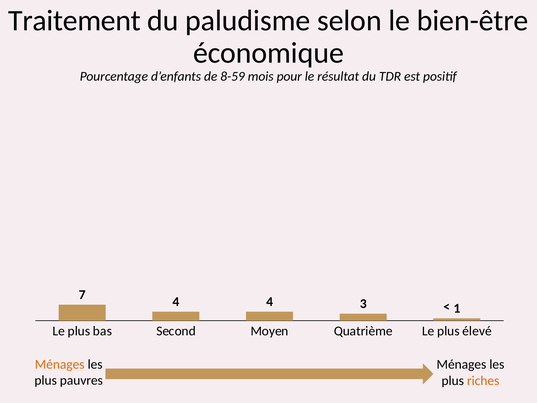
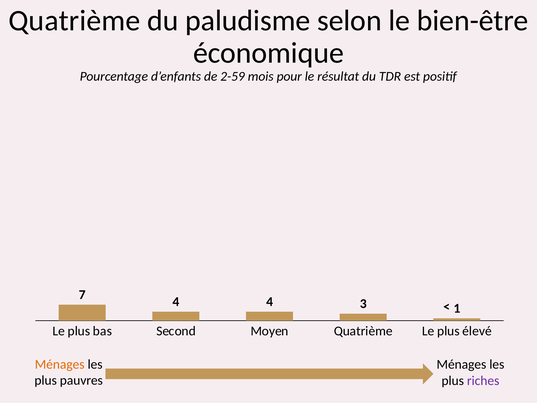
Traitement: Traitement -> Quatrième (74, 21)
8-59: 8-59 -> 2-59 (233, 76)
riches colour: orange -> purple (483, 380)
